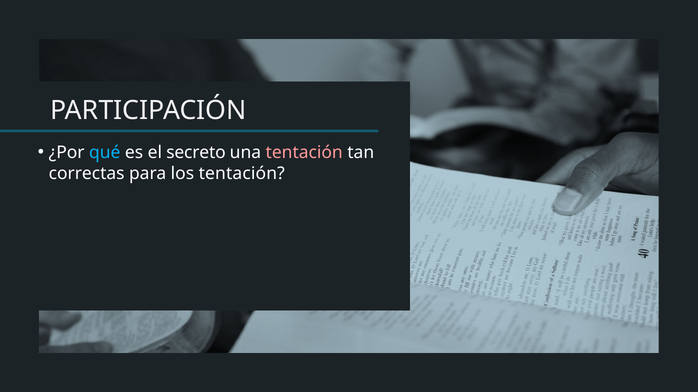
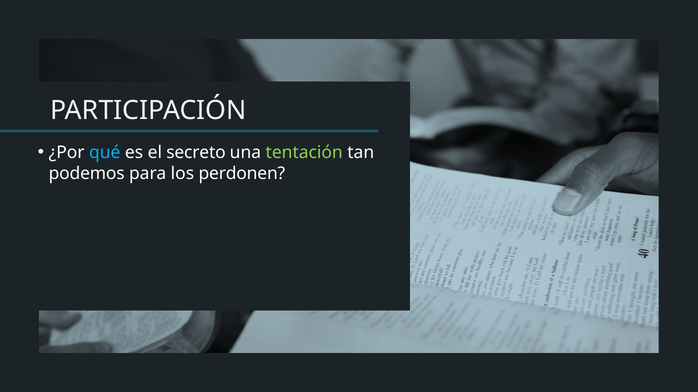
tentación colour: pink -> light green (304, 153)
correctas: correctas -> podemos (87, 174)
los tentación: tentación -> perdonen (242, 174)
